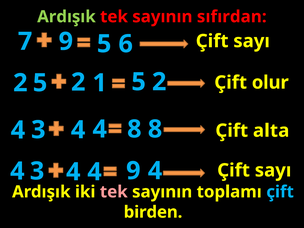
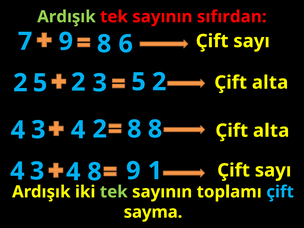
9 5: 5 -> 8 (104, 44)
2 1: 1 -> 3 (100, 83)
olur: olur -> alta (270, 82)
3 4 4: 4 -> 2 (100, 129)
4: 4 -> 8 (95, 172)
9 4: 4 -> 1 (155, 171)
tek colour: pink -> light green (114, 192)
birden: birden -> sayma (153, 212)
